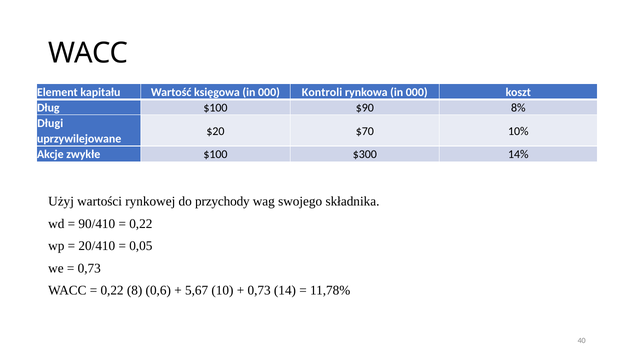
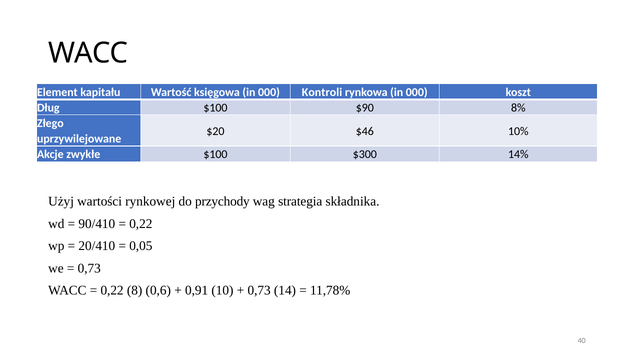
Długi: Długi -> Złego (50, 123)
$70: $70 -> $46 (365, 131)
swojego: swojego -> strategia (300, 201)
5,67: 5,67 -> 0,91 (197, 290)
